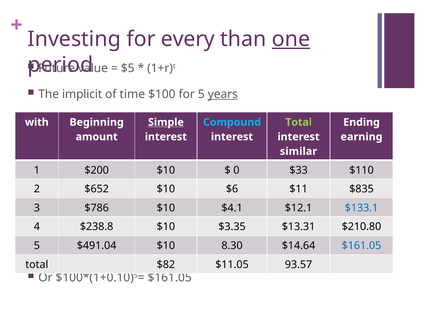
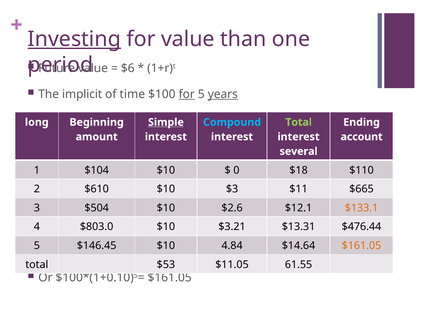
Investing underline: none -> present (74, 39)
for every: every -> value (188, 39)
one underline: present -> none (291, 39)
$5: $5 -> $6 (128, 68)
for underline: none -> present (187, 94)
with: with -> long (37, 122)
earning: earning -> account (362, 137)
similar: similar -> several (299, 151)
$200: $200 -> $104 (97, 170)
$33: $33 -> $18 (299, 170)
$652: $652 -> $610 (97, 189)
$6: $6 -> $3 (232, 189)
$835: $835 -> $665 (362, 189)
$786: $786 -> $504 (97, 208)
$4.1: $4.1 -> $2.6 (232, 208)
$133.1 colour: blue -> orange (362, 208)
$238.8: $238.8 -> $803.0 (97, 227)
$3.35: $3.35 -> $3.21 (232, 227)
$210.80: $210.80 -> $476.44 (362, 227)
$491.04: $491.04 -> $146.45 (97, 246)
8.30: 8.30 -> 4.84 (232, 246)
$161.05 colour: blue -> orange (362, 246)
$82: $82 -> $53 (166, 264)
93.57: 93.57 -> 61.55 (299, 264)
